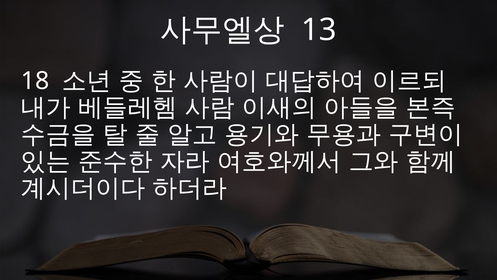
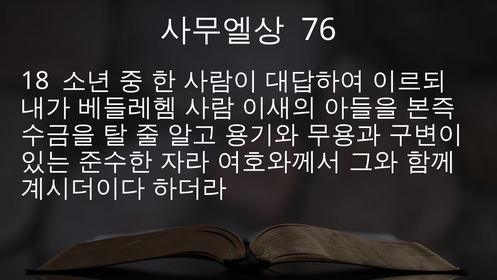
13: 13 -> 76 (319, 30)
